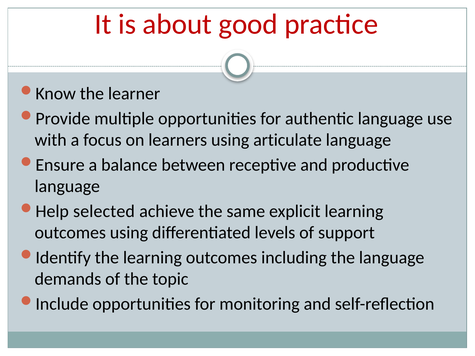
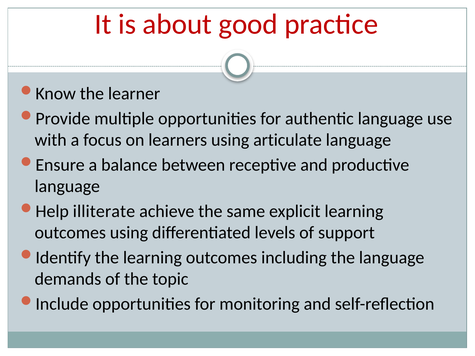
selected: selected -> illiterate (104, 211)
